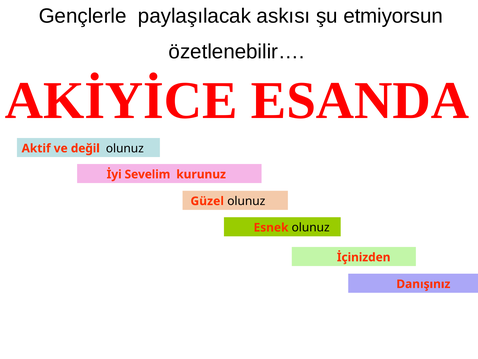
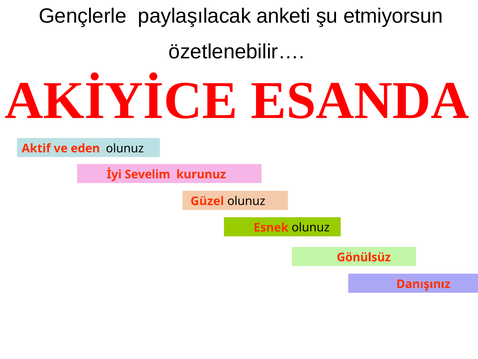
askısı: askısı -> anketi (284, 16)
değil: değil -> eden (85, 148)
İçinizden: İçinizden -> Gönülsüz (364, 257)
